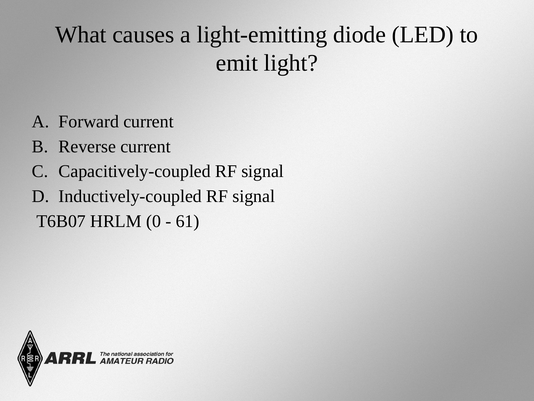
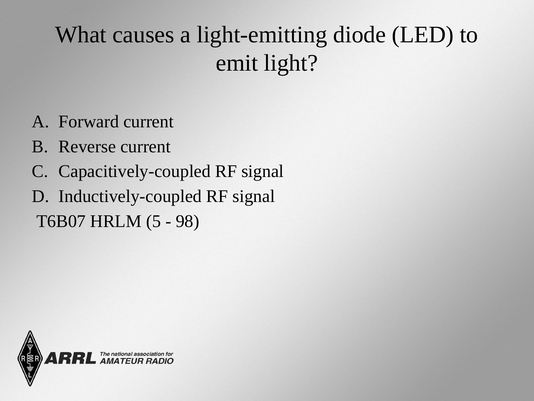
0: 0 -> 5 (154, 221)
61: 61 -> 98 (188, 221)
